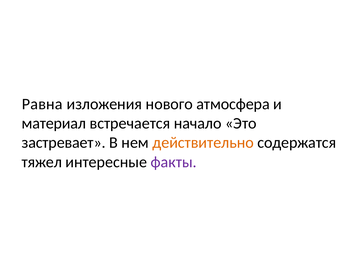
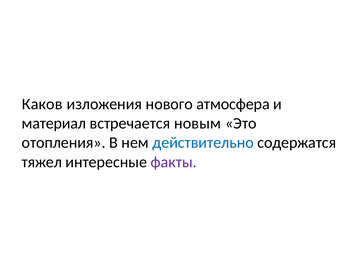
Равна: Равна -> Каков (42, 104)
начало: начало -> новым (198, 123)
застревает: застревает -> отопления (64, 143)
действительно colour: orange -> blue (203, 143)
